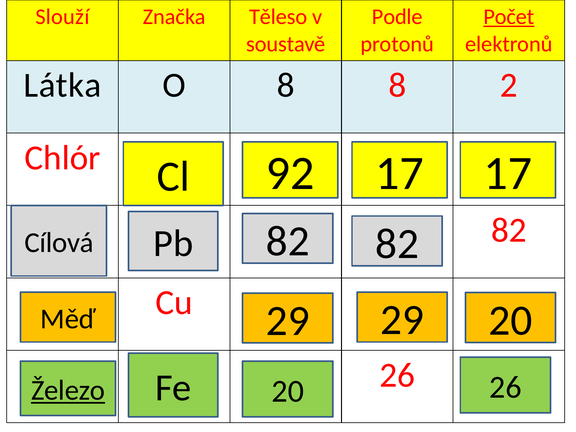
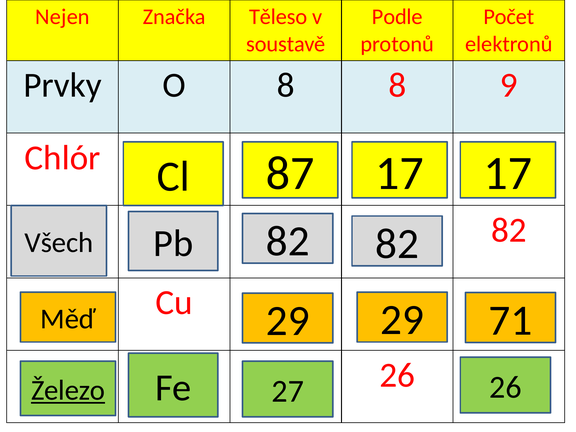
Slouží: Slouží -> Nejen (63, 17)
Počet underline: present -> none (509, 17)
Látka: Látka -> Prvky (63, 85)
2: 2 -> 9 (509, 85)
92: 92 -> 87 (290, 173)
Cílová: Cílová -> Všech (59, 243)
29 20: 20 -> 71 (510, 321)
Fe 20: 20 -> 27 (288, 391)
